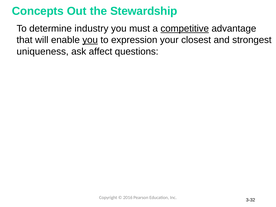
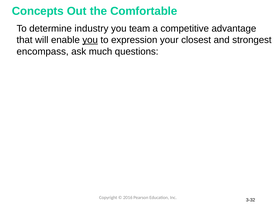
Stewardship: Stewardship -> Comfortable (144, 11)
must: must -> team (140, 29)
competitive underline: present -> none (185, 29)
uniqueness: uniqueness -> encompass (43, 51)
affect: affect -> much (101, 51)
